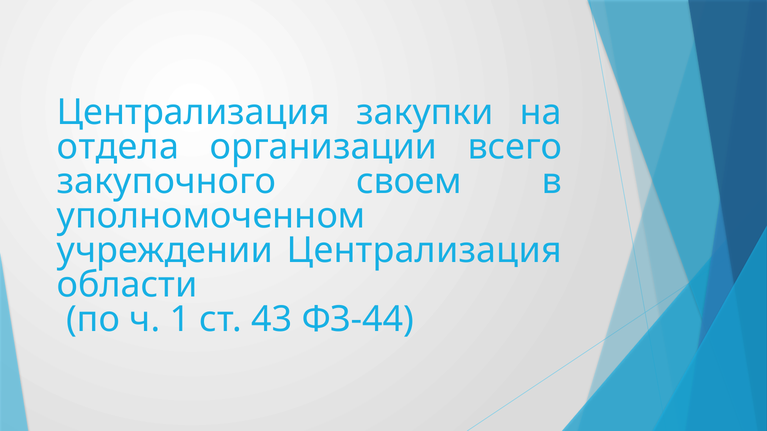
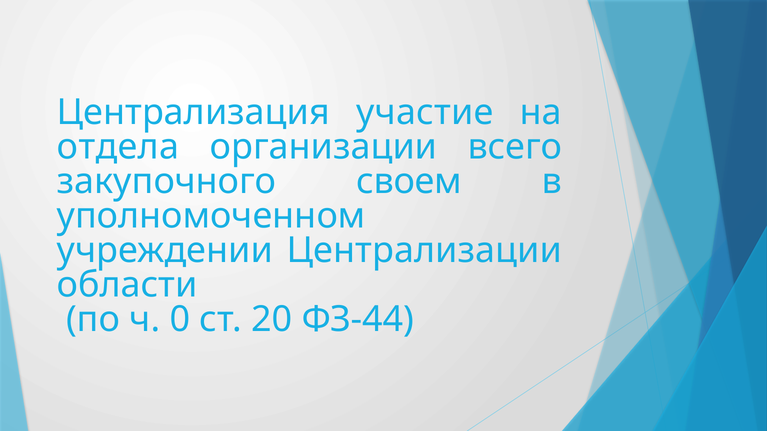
закупки: закупки -> участие (425, 112)
учреждении Централизация: Централизация -> Централизации (424, 251)
1: 1 -> 0 (180, 320)
43: 43 -> 20 (272, 320)
